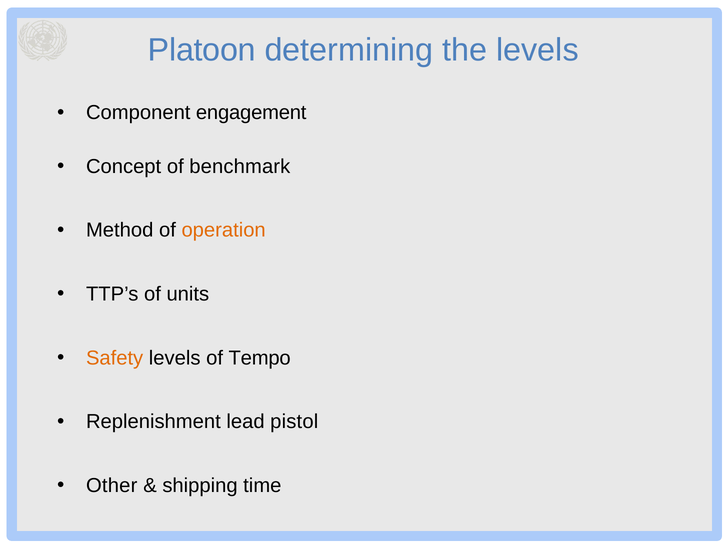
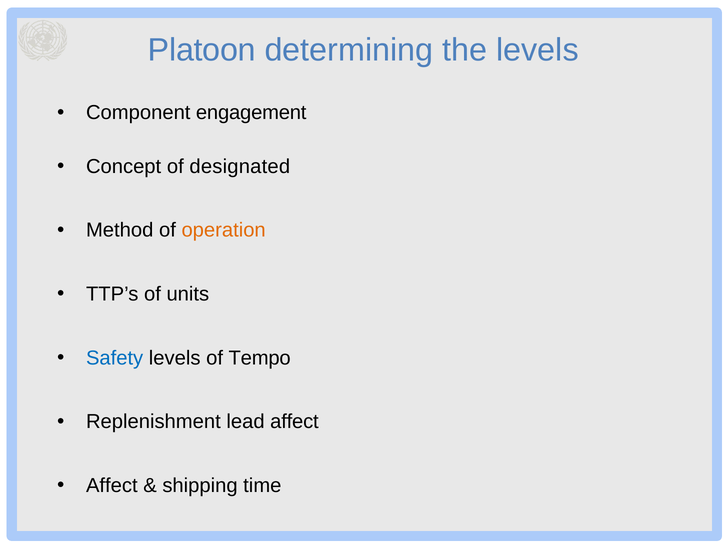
benchmark: benchmark -> designated (240, 167)
Safety colour: orange -> blue (115, 358)
lead pistol: pistol -> affect (294, 422)
Other: Other -> Affect (112, 486)
